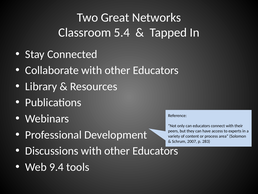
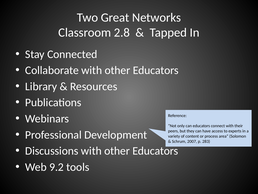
5.4: 5.4 -> 2.8 (122, 32)
9.4: 9.4 -> 9.2 (57, 167)
